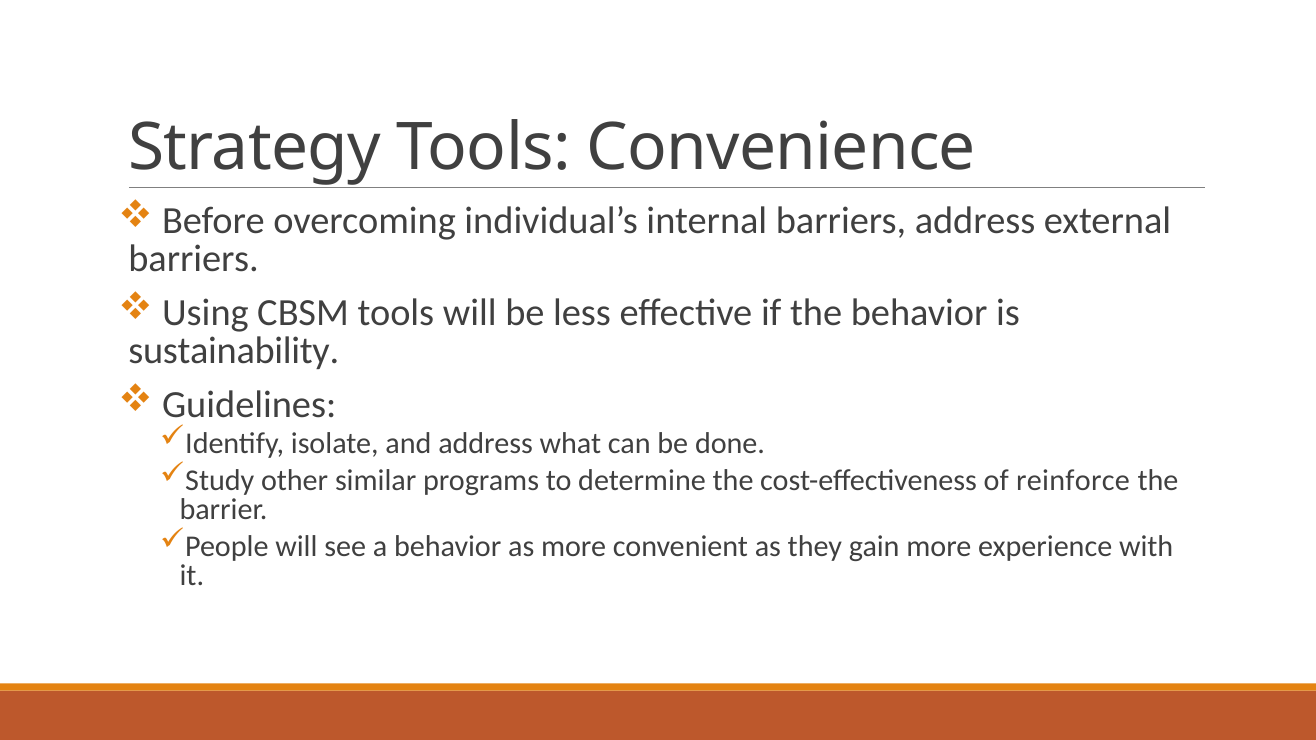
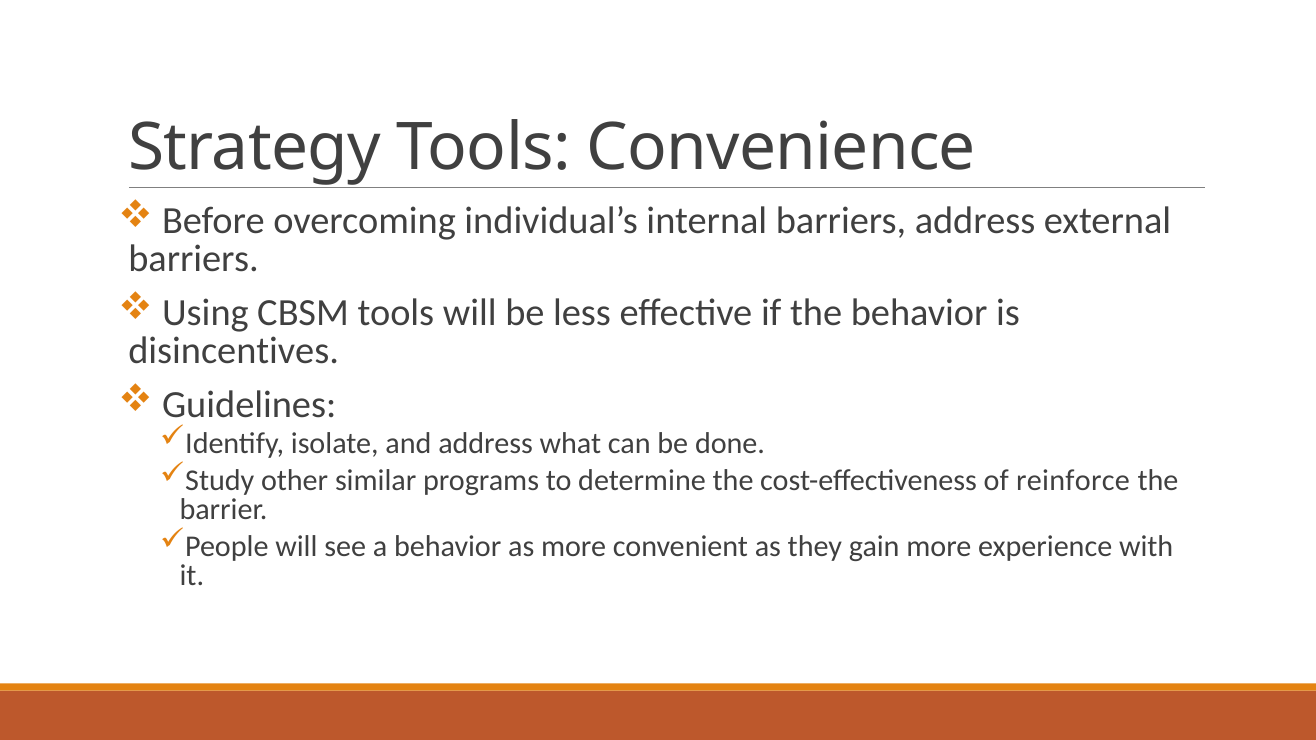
sustainability: sustainability -> disincentives (234, 351)
